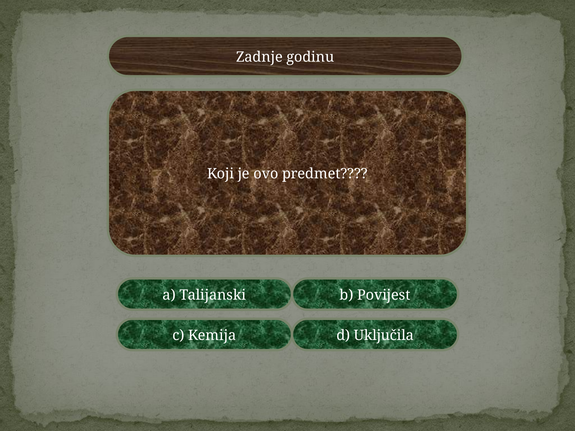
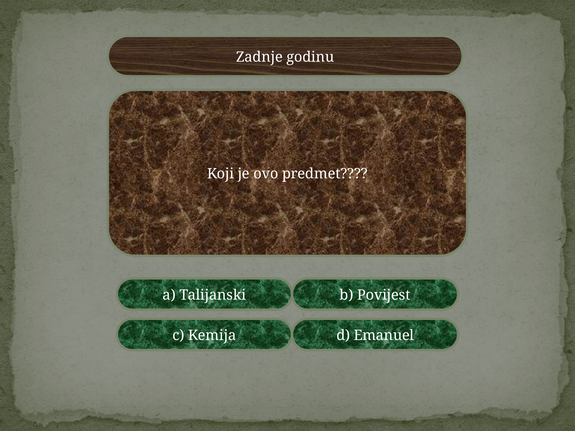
Uključila: Uključila -> Emanuel (384, 336)
